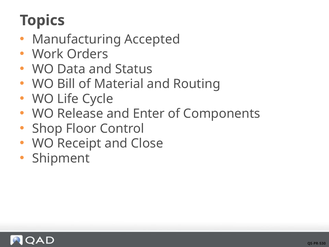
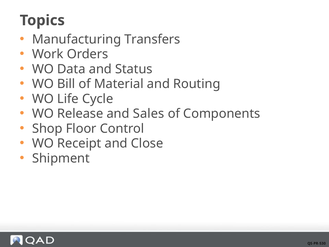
Accepted: Accepted -> Transfers (152, 39)
Enter: Enter -> Sales (149, 114)
